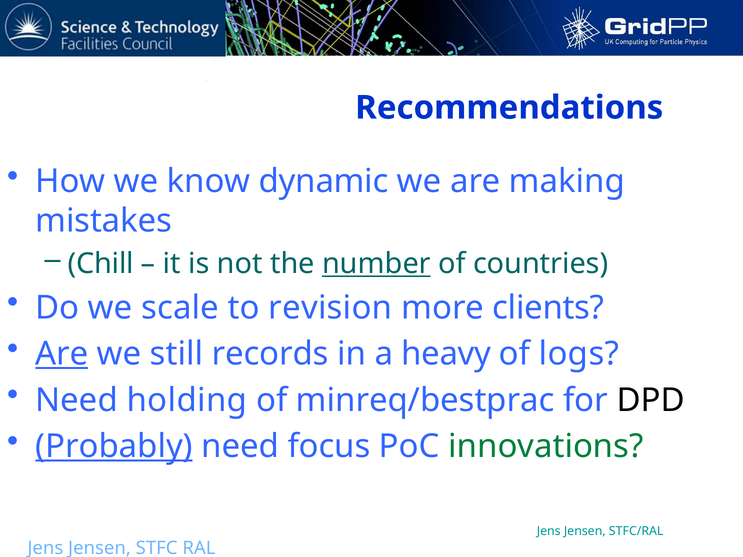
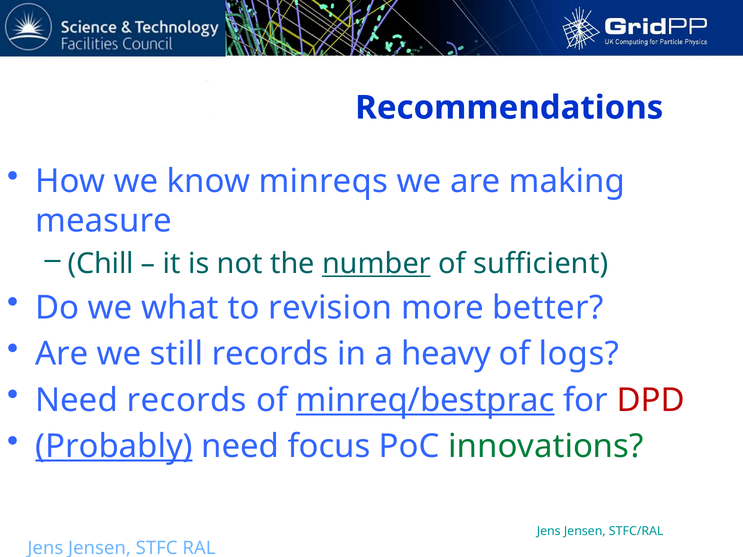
dynamic: dynamic -> minreqs (323, 182)
mistakes: mistakes -> measure (104, 221)
countries: countries -> sufficient (541, 264)
scale: scale -> what (180, 308)
clients: clients -> better (548, 308)
Are underline: present -> none (62, 354)
Need holding: holding -> records (187, 400)
minreq/bestprac underline: none -> present (425, 400)
DPD colour: black -> red (651, 400)
